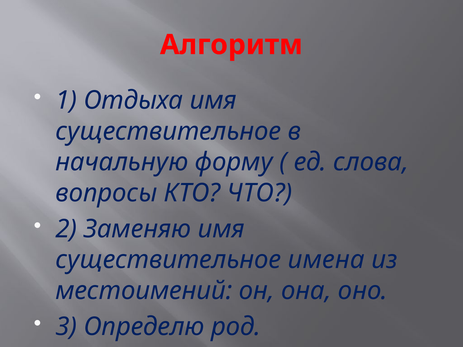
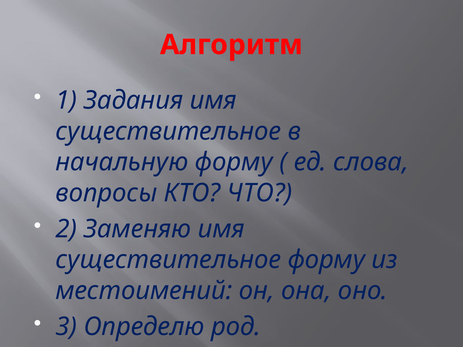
Отдыха: Отдыха -> Задания (133, 101)
существительное имена: имена -> форму (327, 260)
